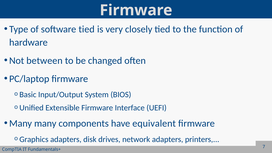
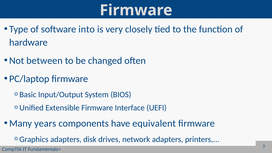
software tied: tied -> into (87, 29)
Many many: many -> years (45, 123)
